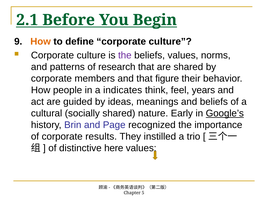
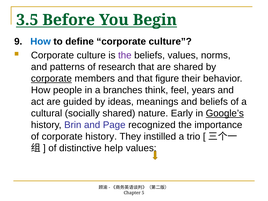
2.1: 2.1 -> 3.5 (27, 20)
How colour: orange -> blue (41, 42)
corporate underline: none -> present (51, 78)
indicates: indicates -> branches (123, 90)
corporate results: results -> history (101, 137)
here: here -> help (114, 148)
